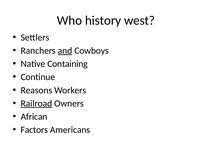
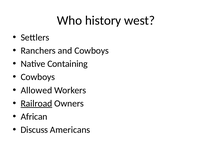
and underline: present -> none (65, 51)
Continue: Continue -> Cowboys (38, 77)
Reasons: Reasons -> Allowed (36, 90)
Factors: Factors -> Discuss (34, 130)
